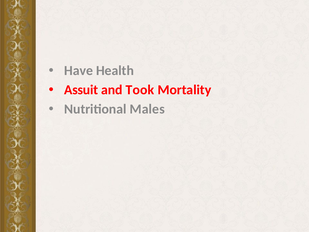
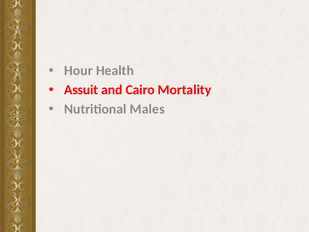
Have: Have -> Hour (78, 71)
Took: Took -> Cairo (140, 90)
